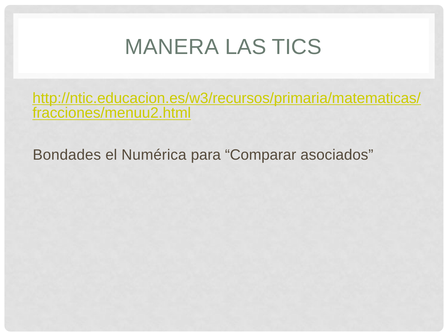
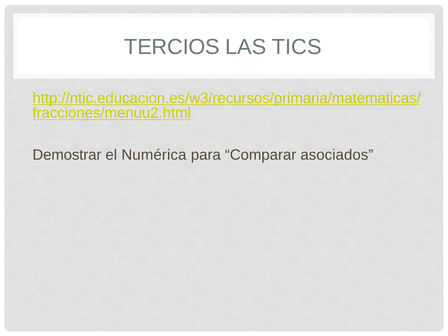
MANERA: MANERA -> TERCIOS (172, 47)
Bondades: Bondades -> Demostrar (67, 155)
